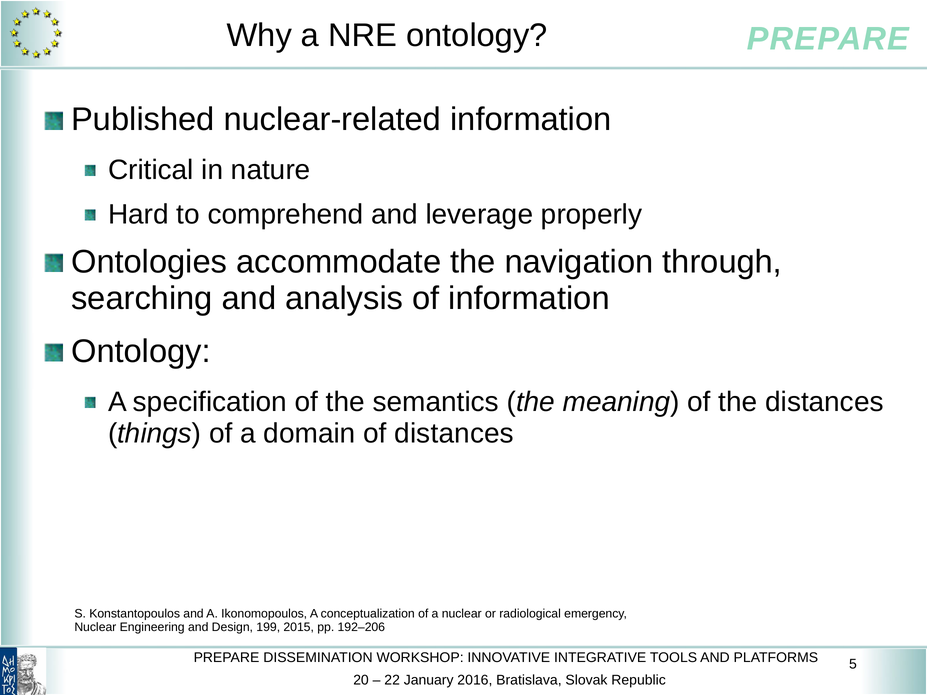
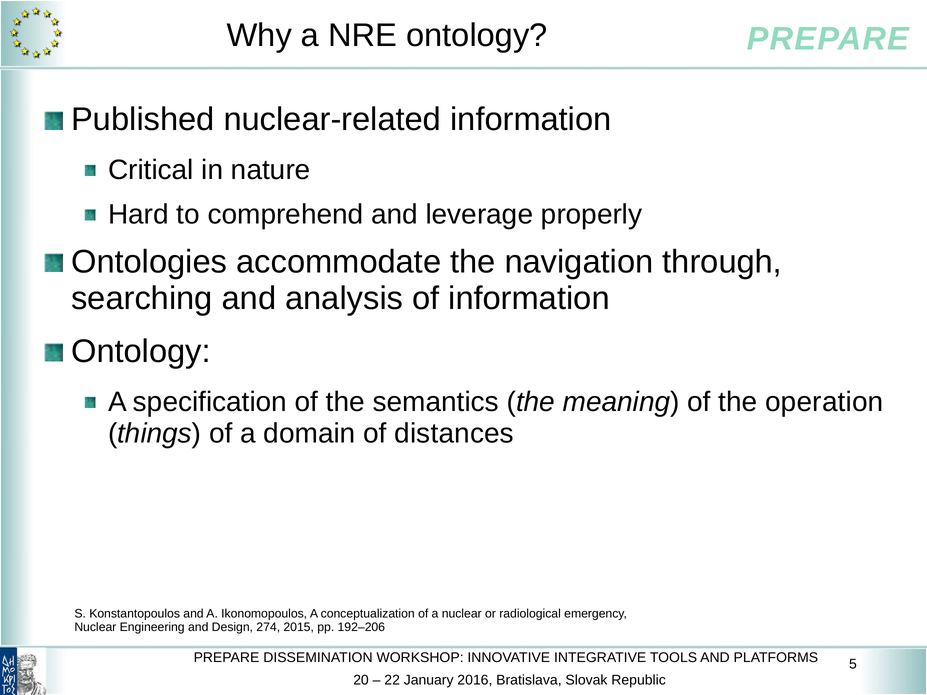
the distances: distances -> operation (824, 402)
199: 199 -> 274 (268, 627)
